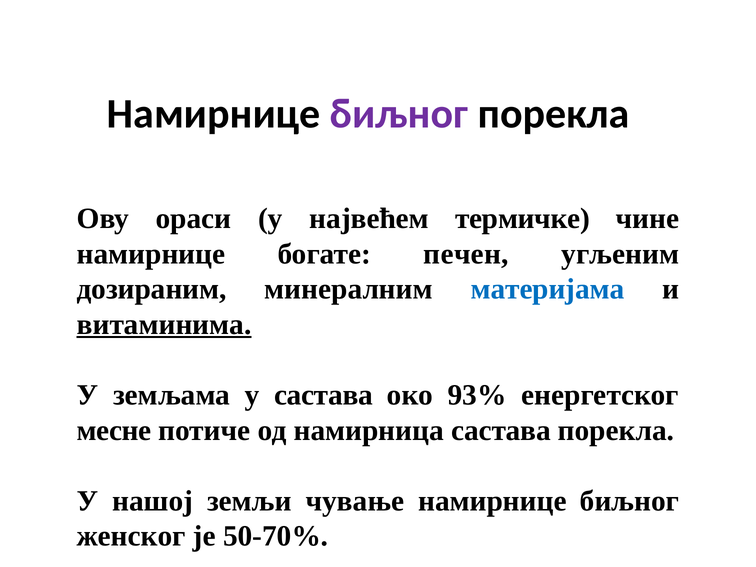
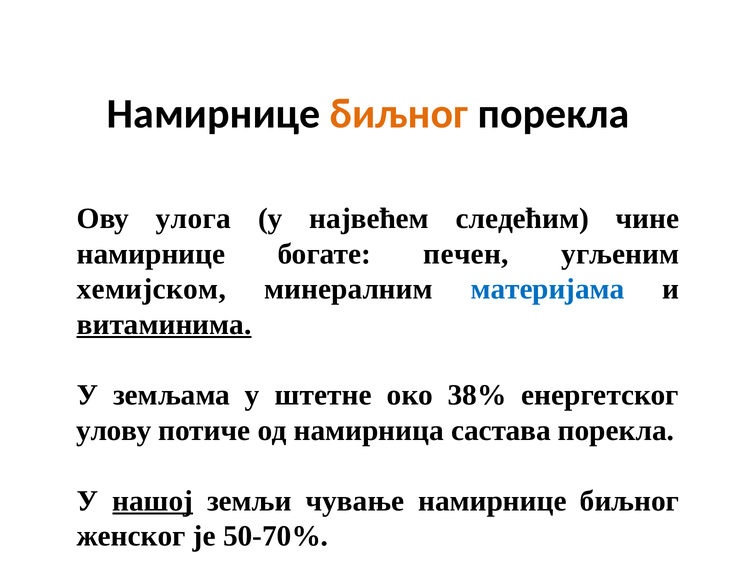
биљног colour: purple -> orange (399, 114)
ораси: ораси -> улога (193, 219)
термичке: термичке -> следећим (522, 219)
дозираним: дозираним -> хемијском (151, 289)
у састава: састава -> штетне (323, 395)
93%: 93% -> 38% (477, 395)
месне: месне -> улову (114, 430)
нашој underline: none -> present (153, 501)
